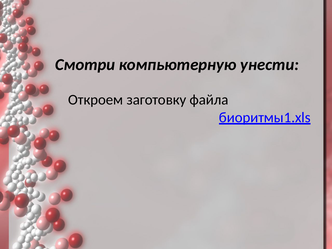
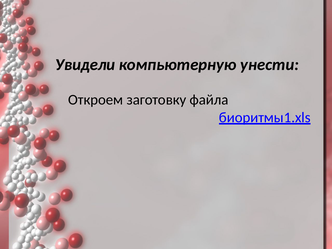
Смотри: Смотри -> Увидели (85, 65)
